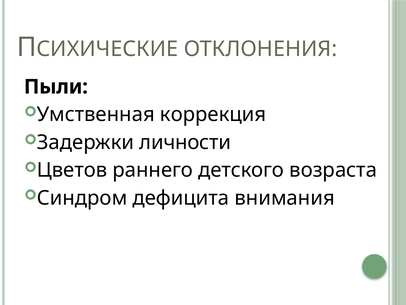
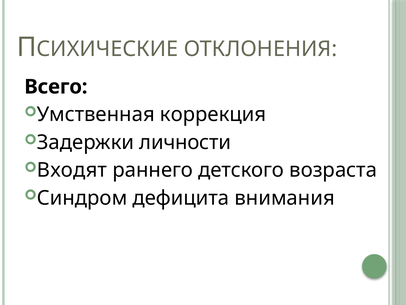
Пыли: Пыли -> Всего (56, 87)
Цветов: Цветов -> Входят (72, 170)
